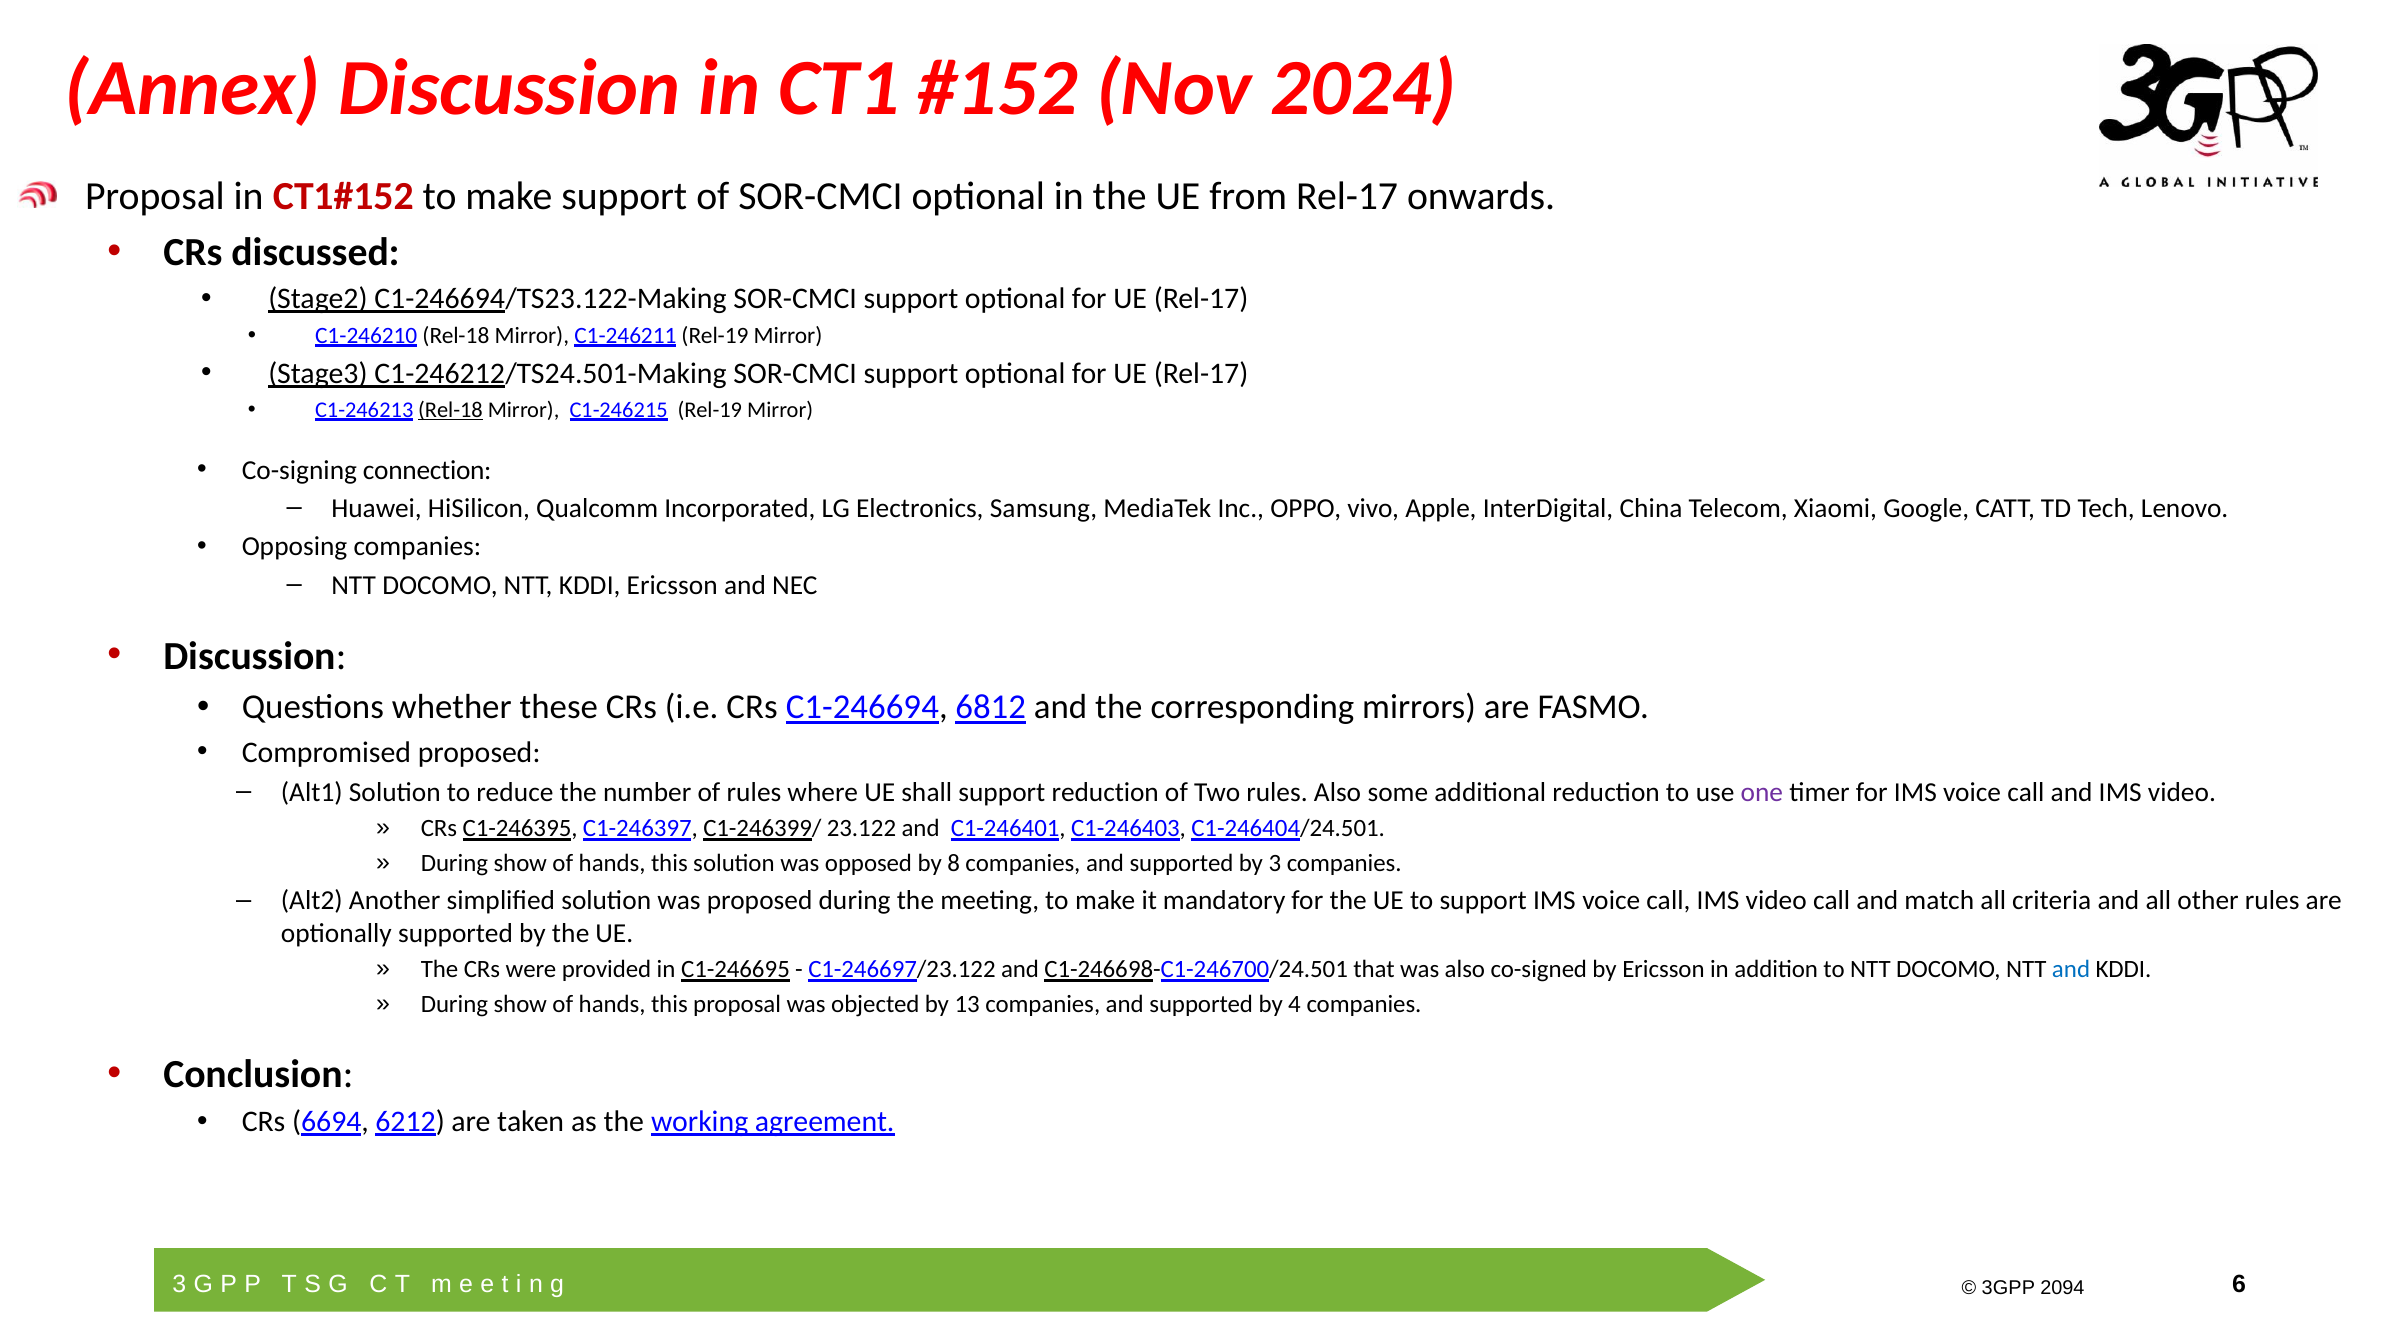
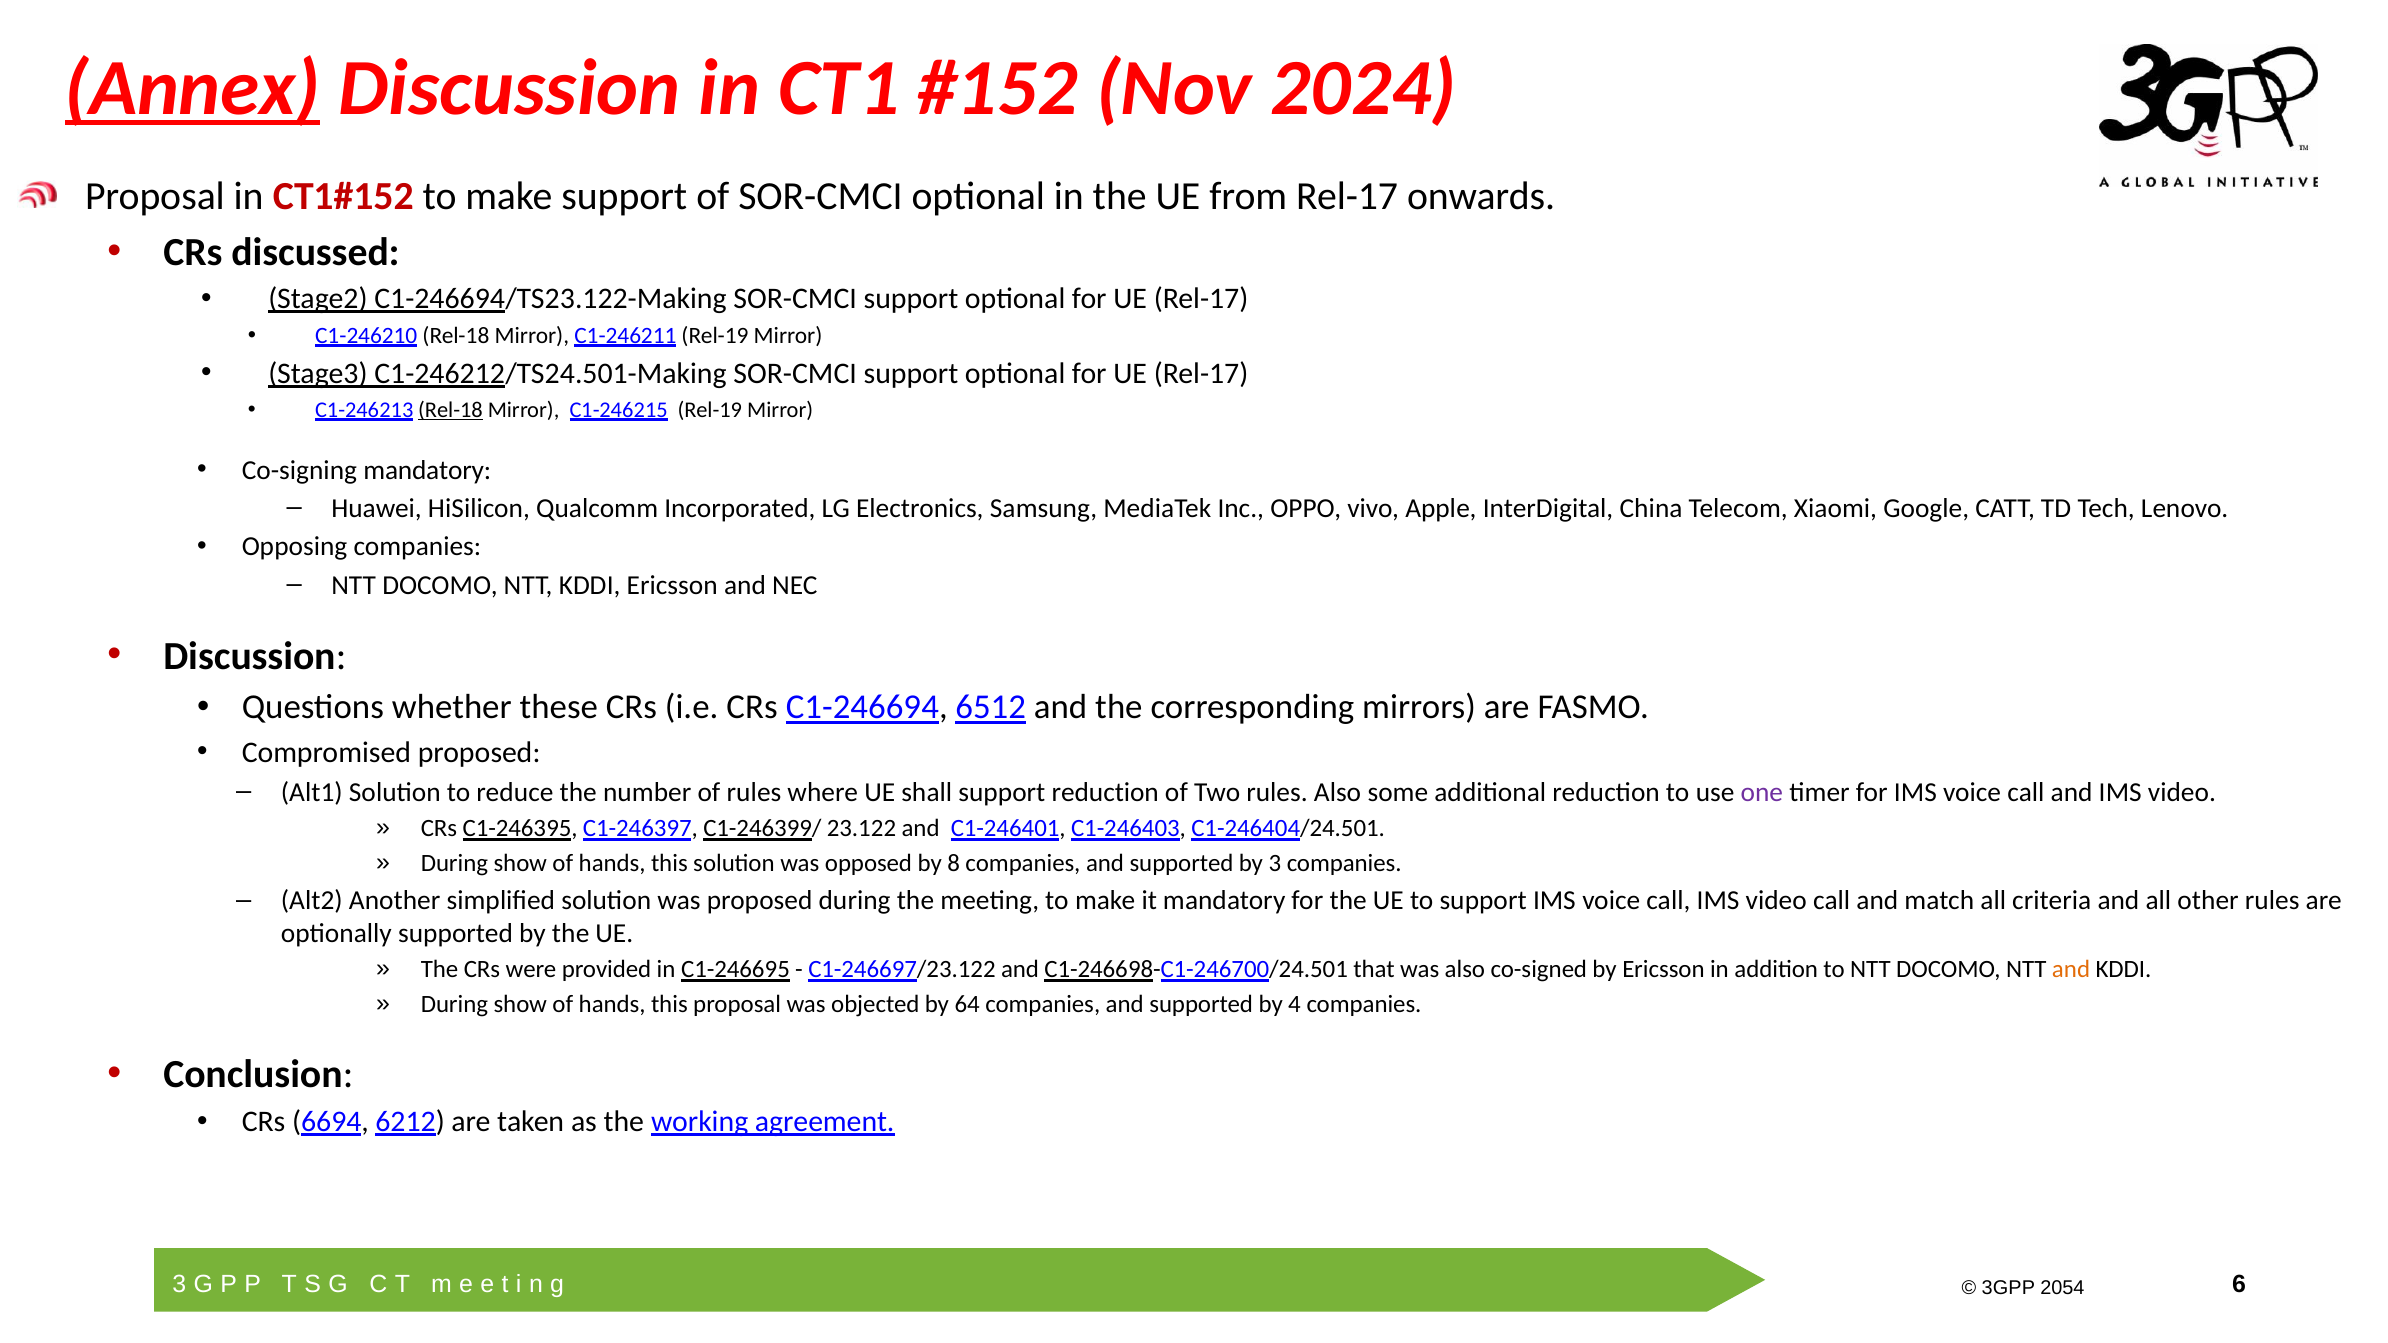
Annex underline: none -> present (193, 89)
Co-signing connection: connection -> mandatory (427, 470)
6812: 6812 -> 6512 (991, 708)
and colour: blue -> orange (2071, 970)
13: 13 -> 64 (967, 1005)
2094: 2094 -> 2054 (2062, 1288)
